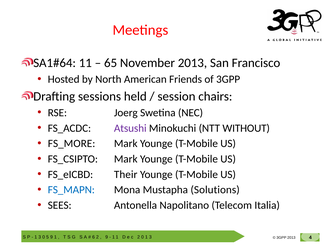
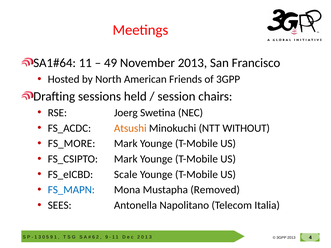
65: 65 -> 49 (111, 63)
Atsushi colour: purple -> orange (130, 128)
Their: Their -> Scale (126, 175)
Solutions: Solutions -> Removed (215, 190)
